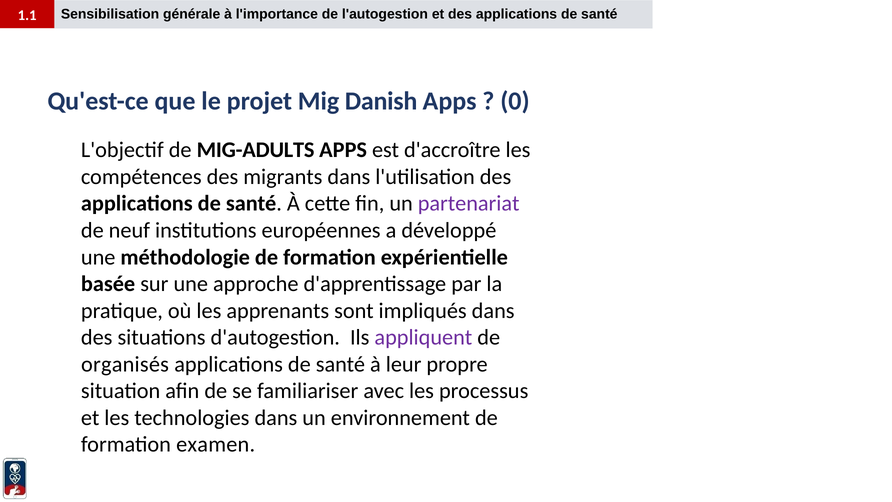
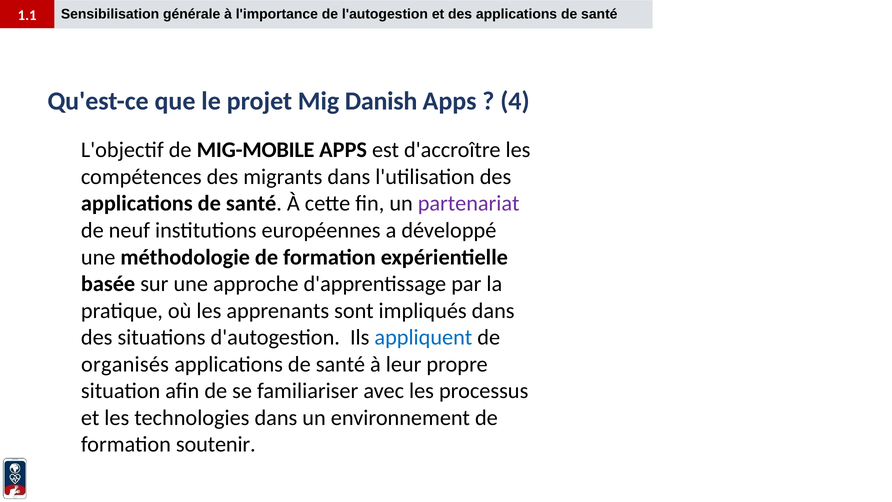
0: 0 -> 4 (515, 101)
MIG-ADULTS: MIG-ADULTS -> MIG-MOBILE (256, 150)
appliquent colour: purple -> blue (423, 337)
examen: examen -> soutenir (216, 444)
